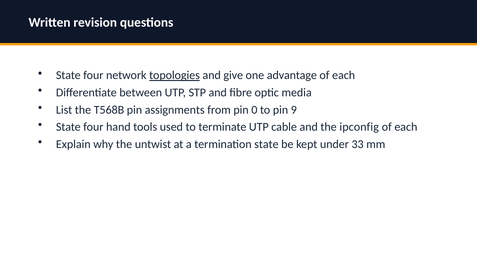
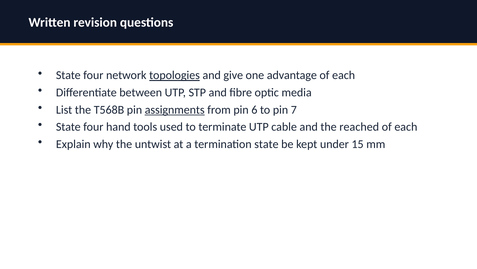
assignments underline: none -> present (175, 110)
0: 0 -> 6 (254, 110)
9: 9 -> 7 (294, 110)
ipconfig: ipconfig -> reached (359, 127)
33: 33 -> 15 (358, 144)
